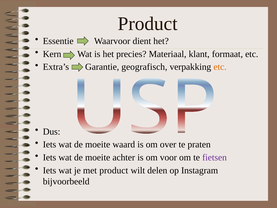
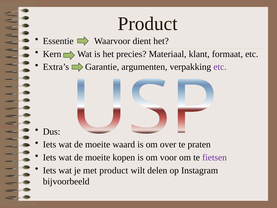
geografisch: geografisch -> argumenten (144, 67)
etc colour: orange -> purple (220, 67)
achter: achter -> kopen (124, 157)
